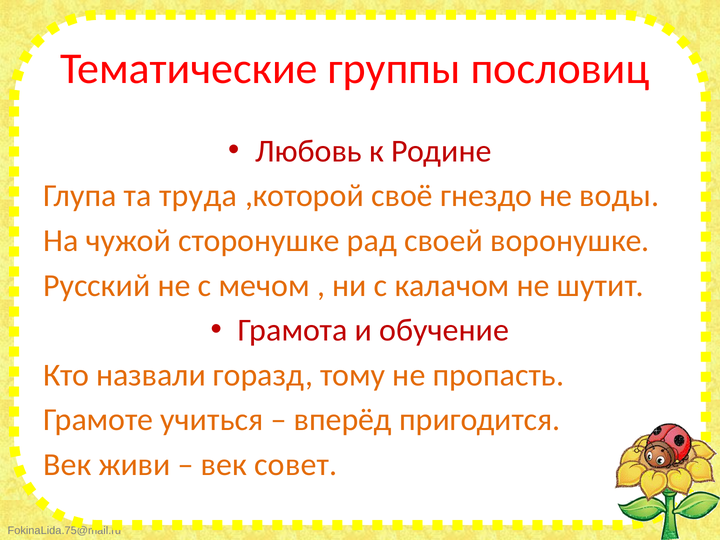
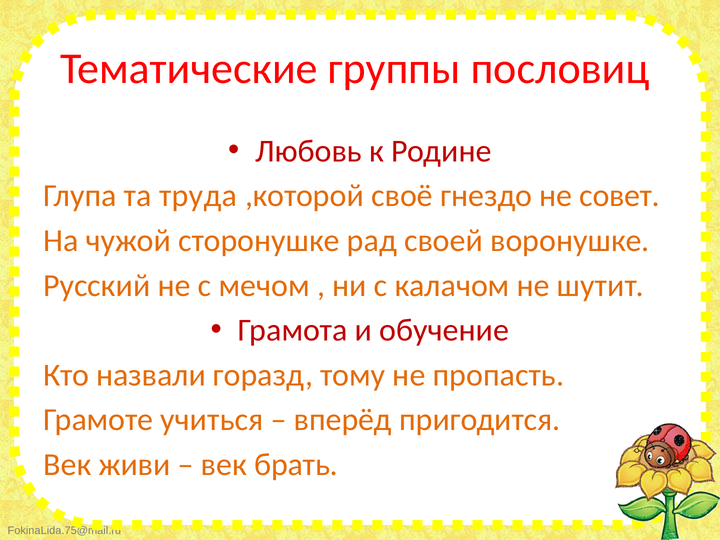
воды: воды -> совет (620, 196)
совет: совет -> брать (296, 465)
